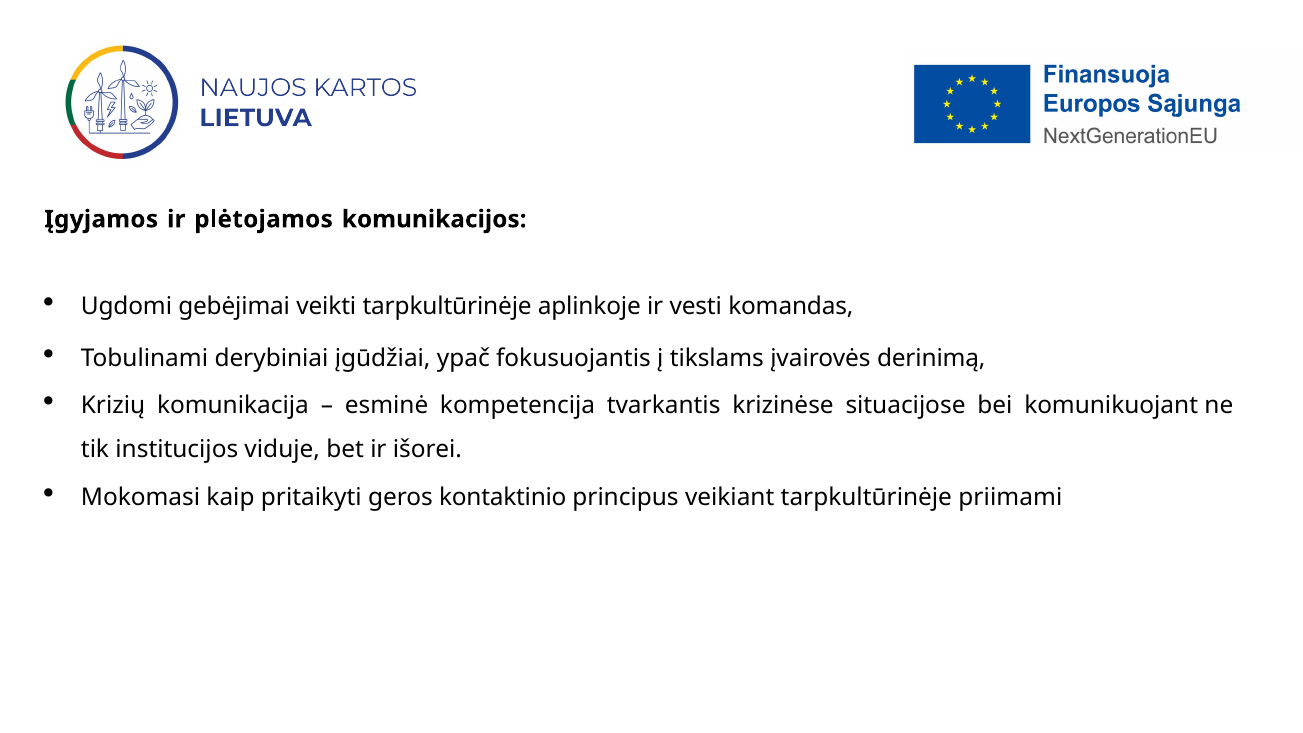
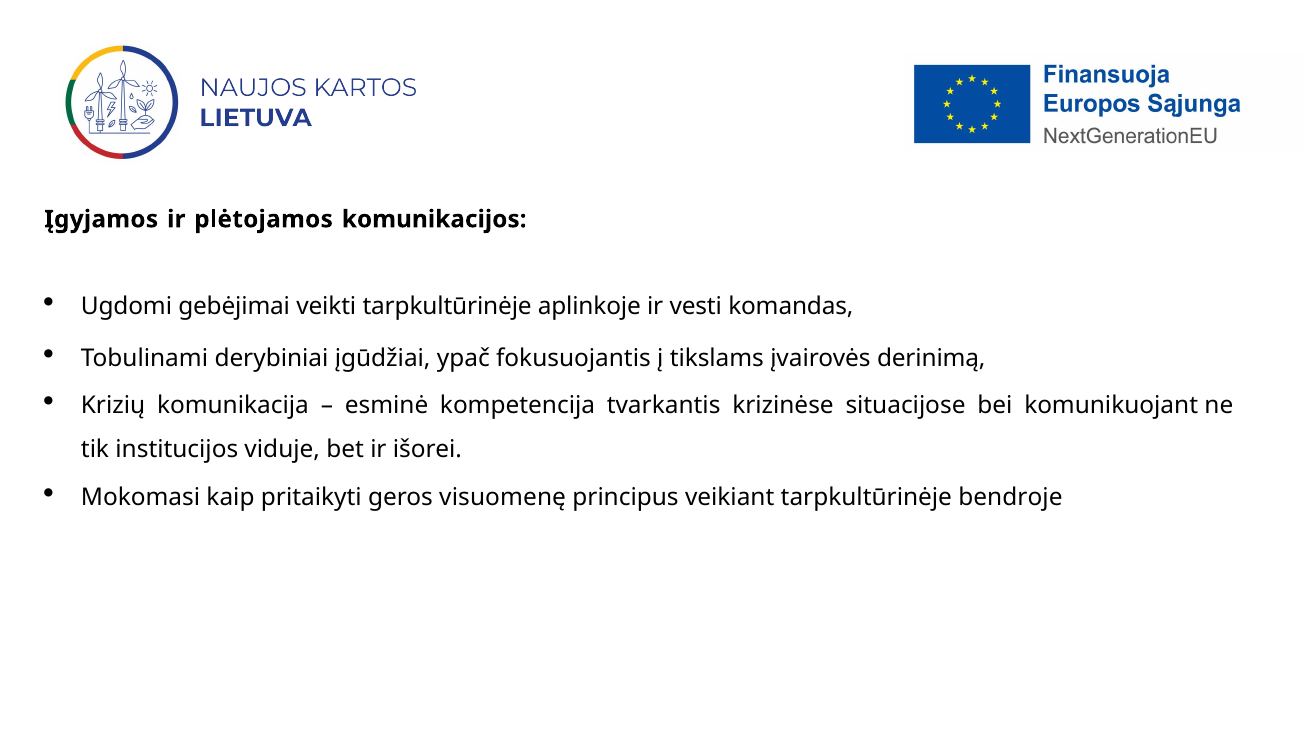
kontaktinio: kontaktinio -> visuomenę (503, 497)
priimami: priimami -> bendroje (1010, 497)
